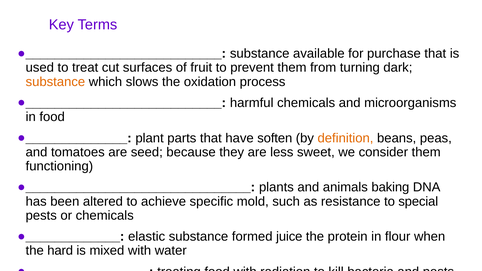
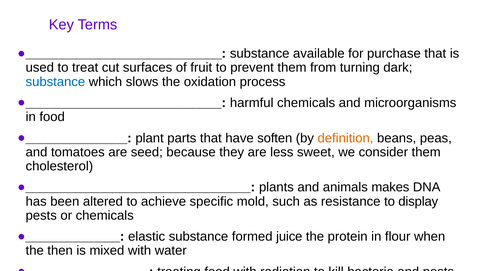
substance colour: orange -> blue (55, 82)
functioning: functioning -> cholesterol (59, 166)
baking: baking -> makes (390, 187)
special: special -> display (418, 201)
hard: hard -> then (60, 251)
